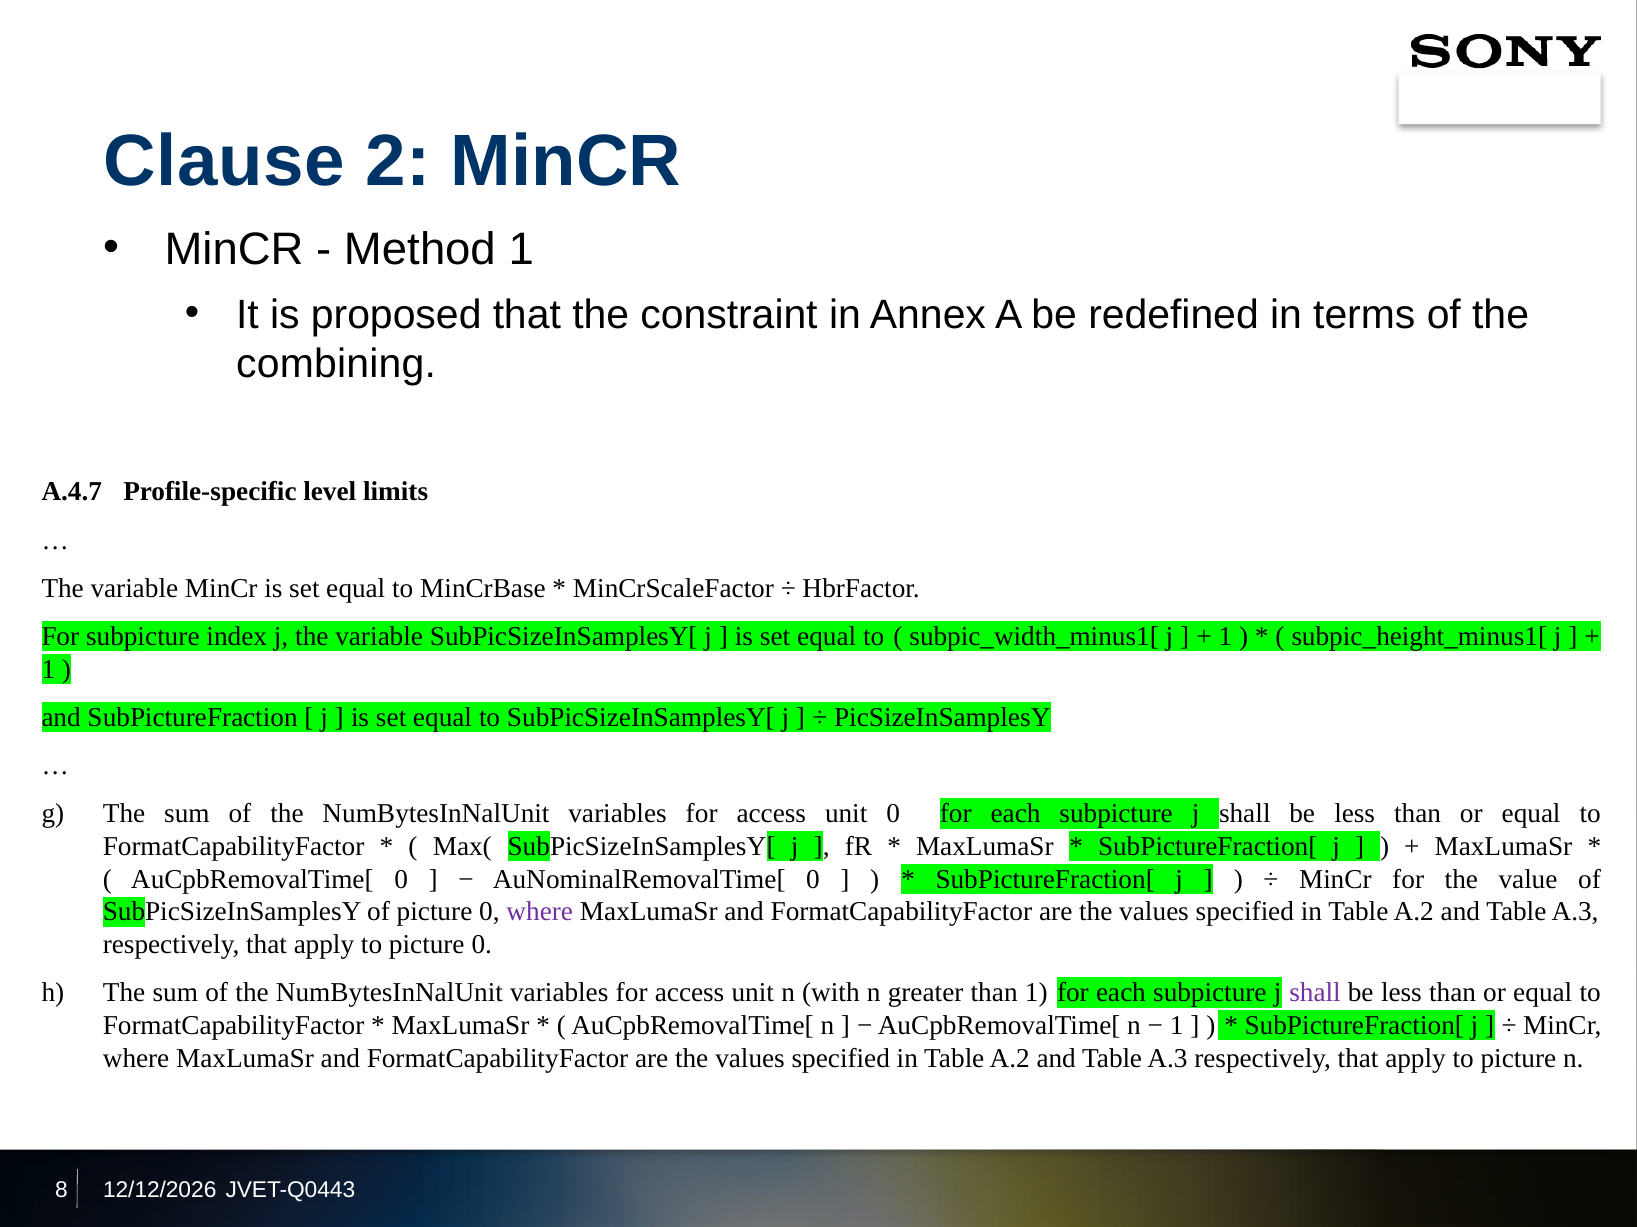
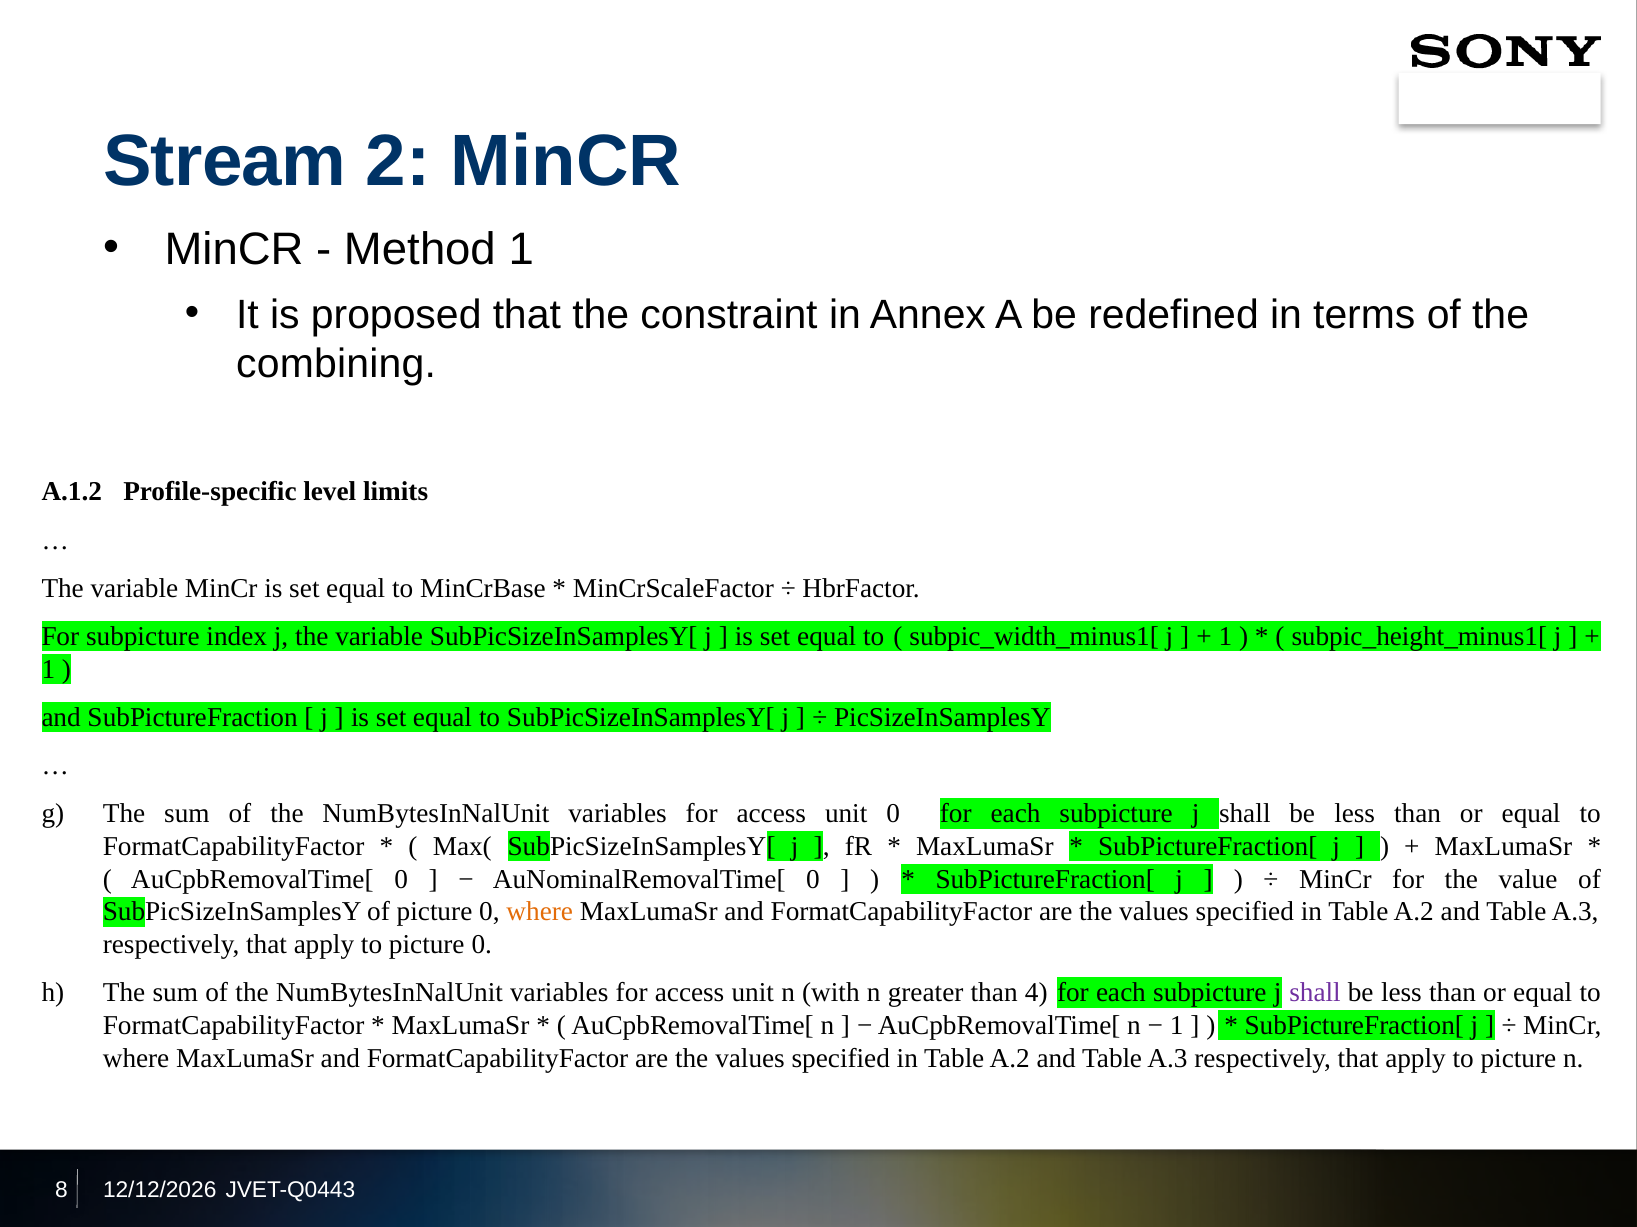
Clause: Clause -> Stream (225, 161)
A.4.7: A.4.7 -> A.1.2 (72, 492)
where colour: purple -> orange (540, 912)
than 1: 1 -> 4 (1036, 993)
